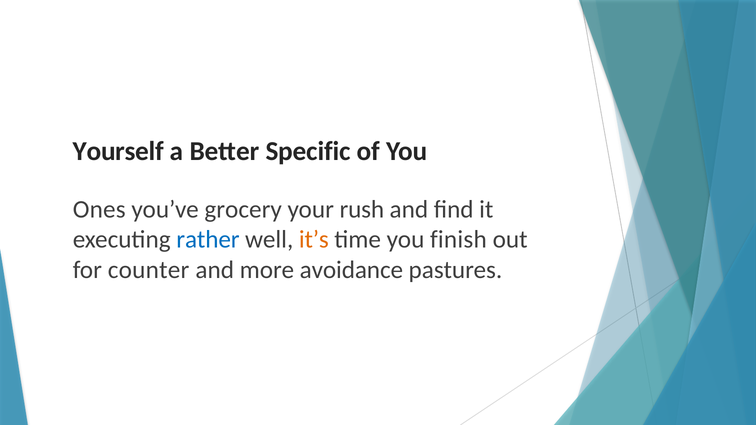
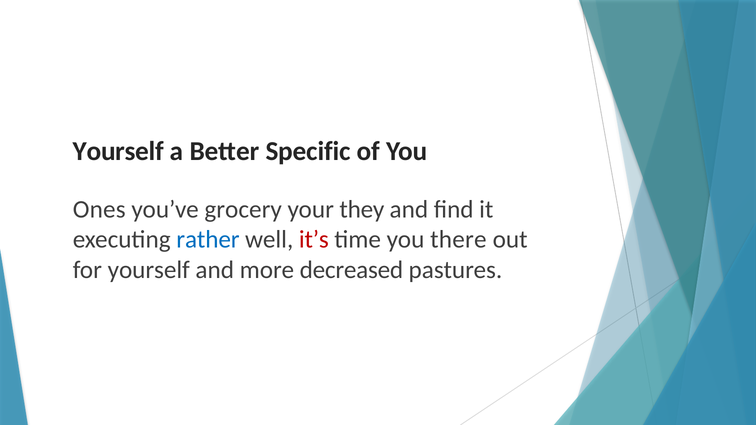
rush: rush -> they (362, 209)
it’s colour: orange -> red (314, 240)
finish: finish -> there (458, 240)
for counter: counter -> yourself (149, 270)
avoidance: avoidance -> decreased (351, 270)
